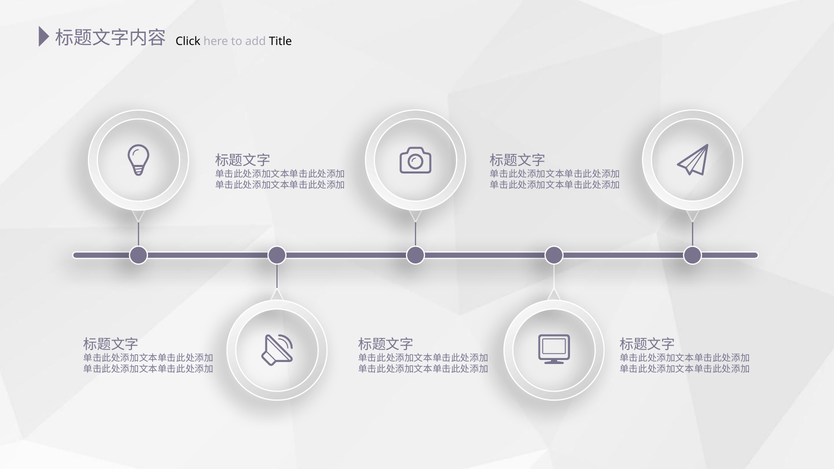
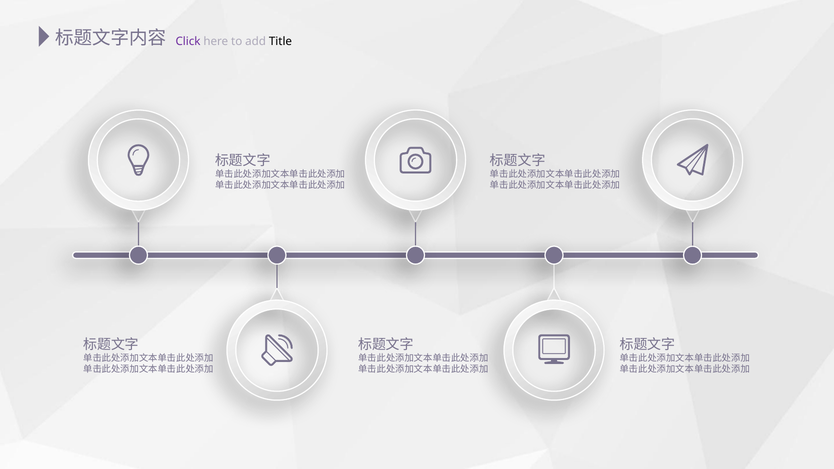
Click colour: black -> purple (188, 41)
